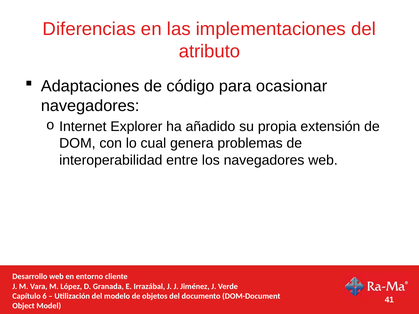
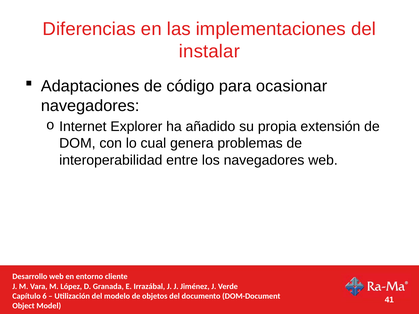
atributo: atributo -> instalar (209, 51)
